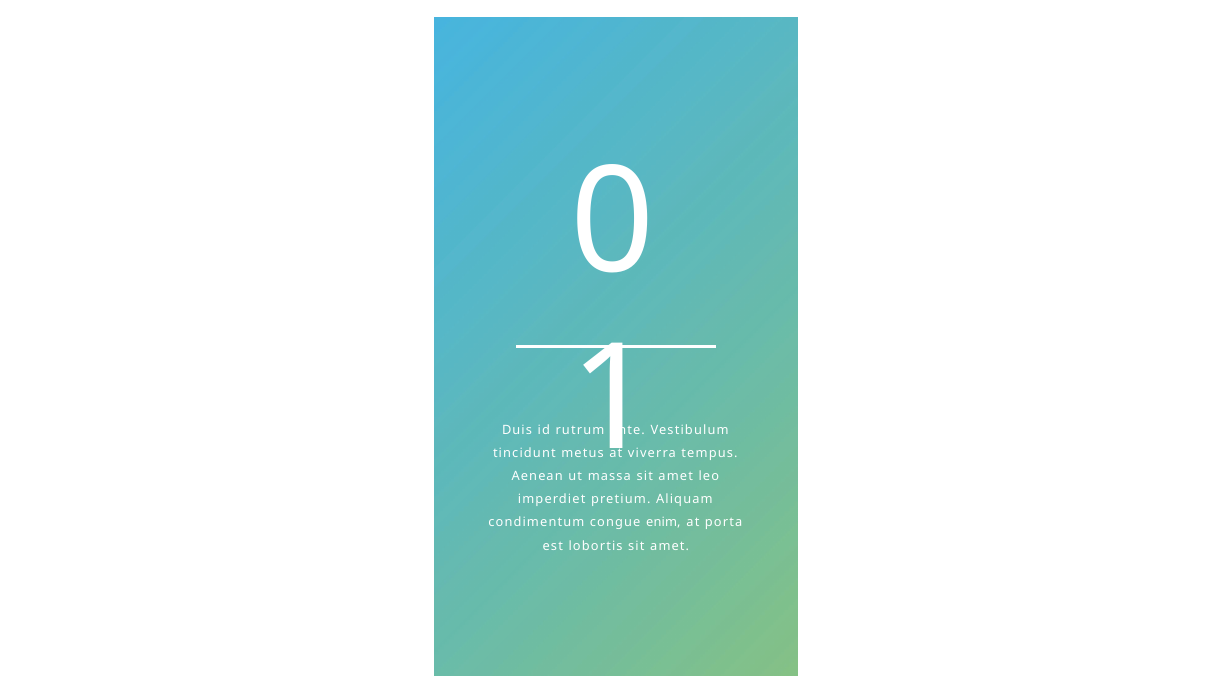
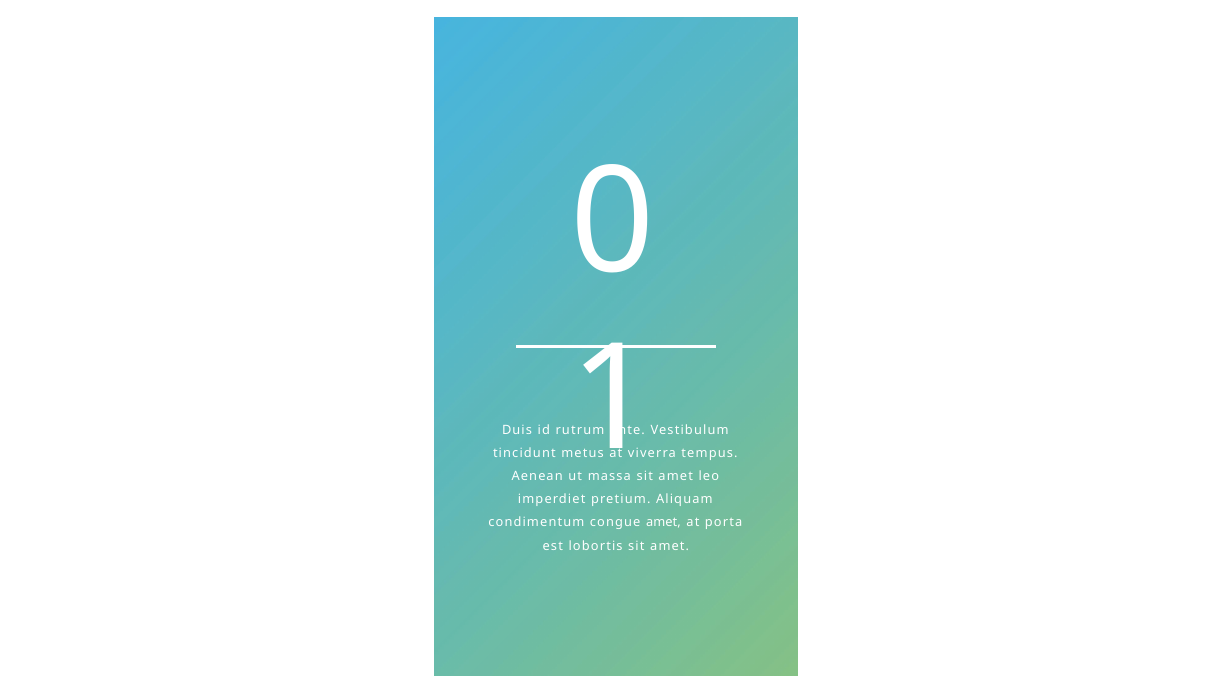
congue enim: enim -> amet (663, 523)
